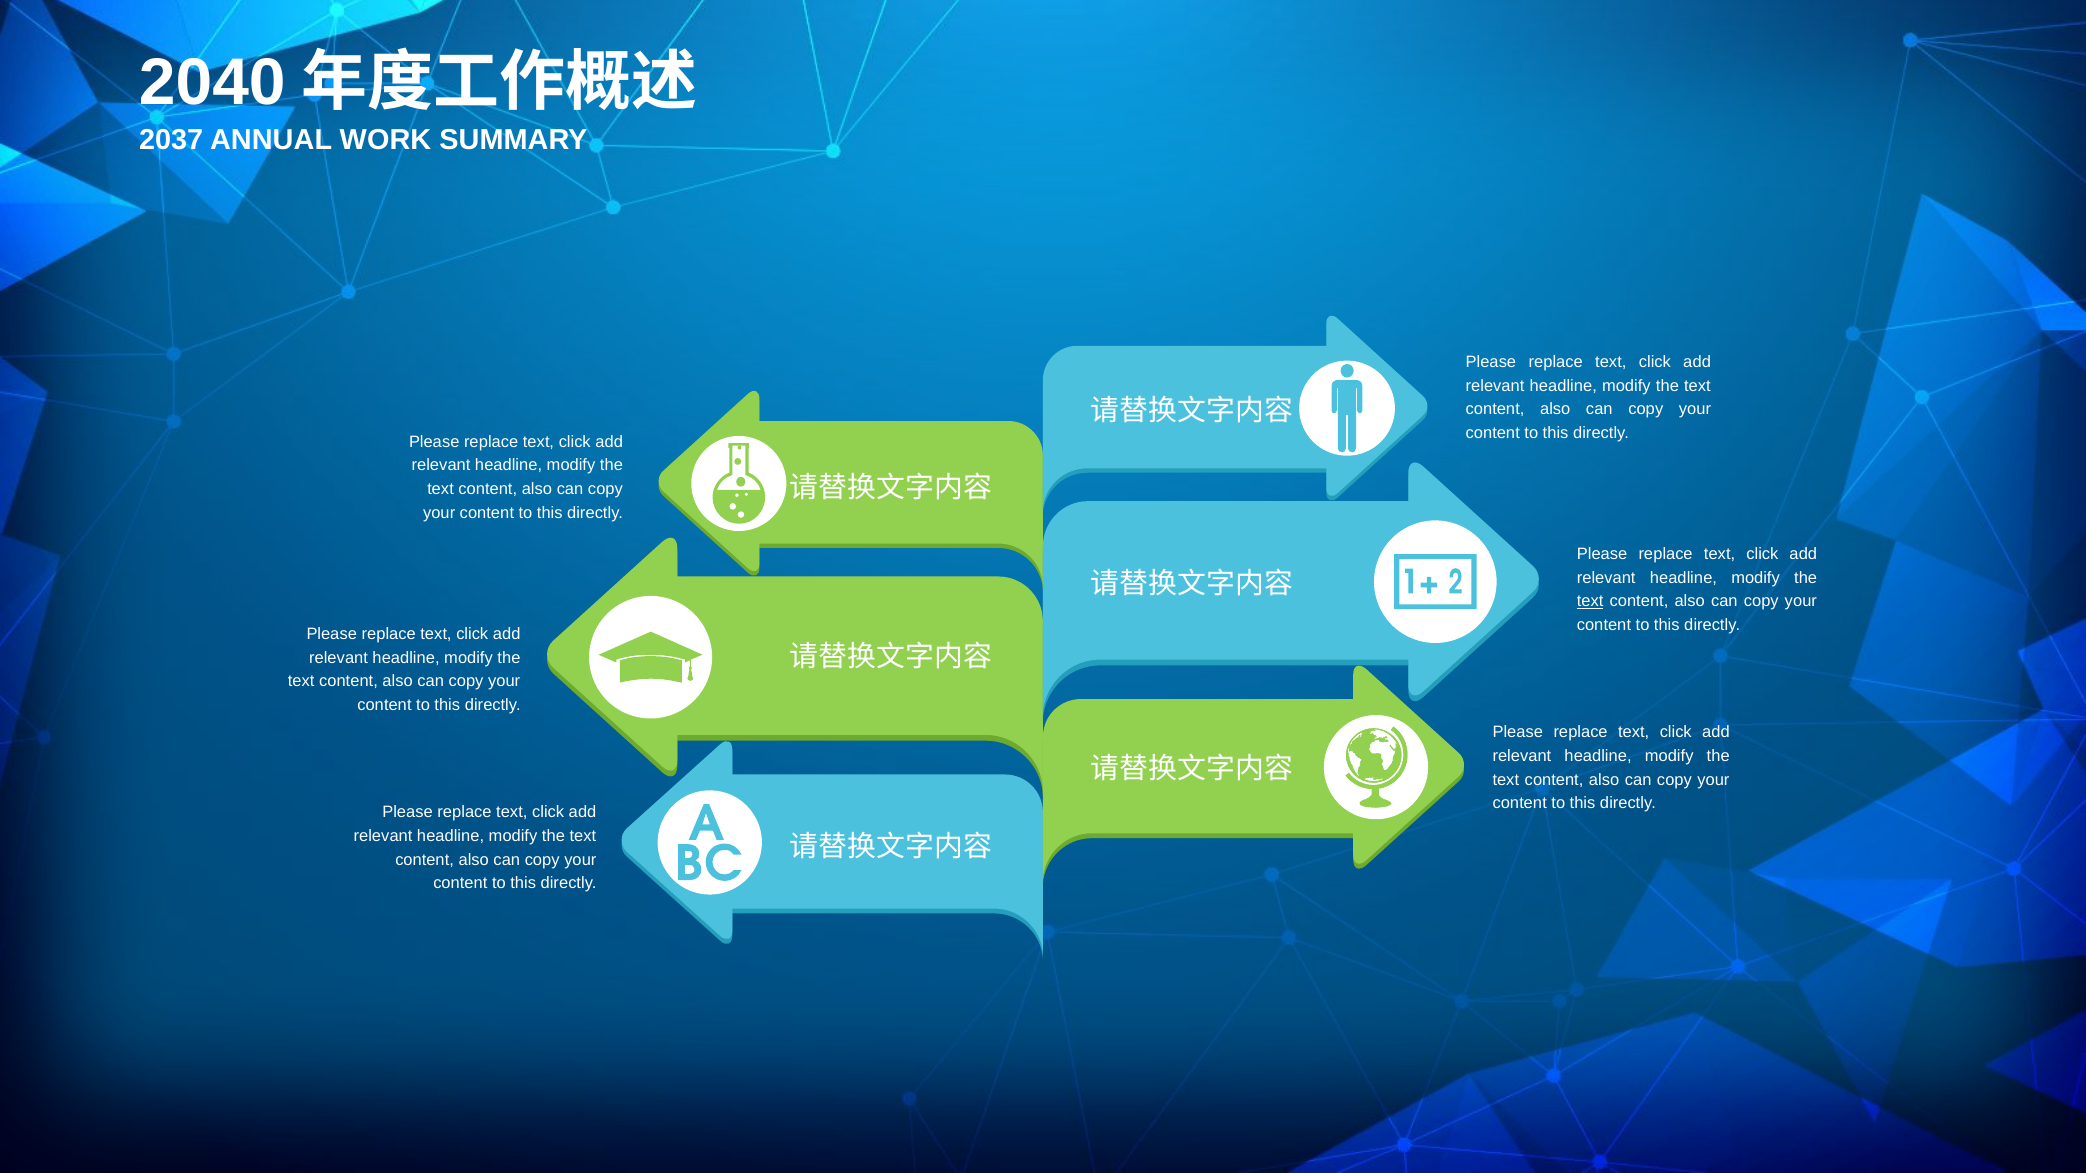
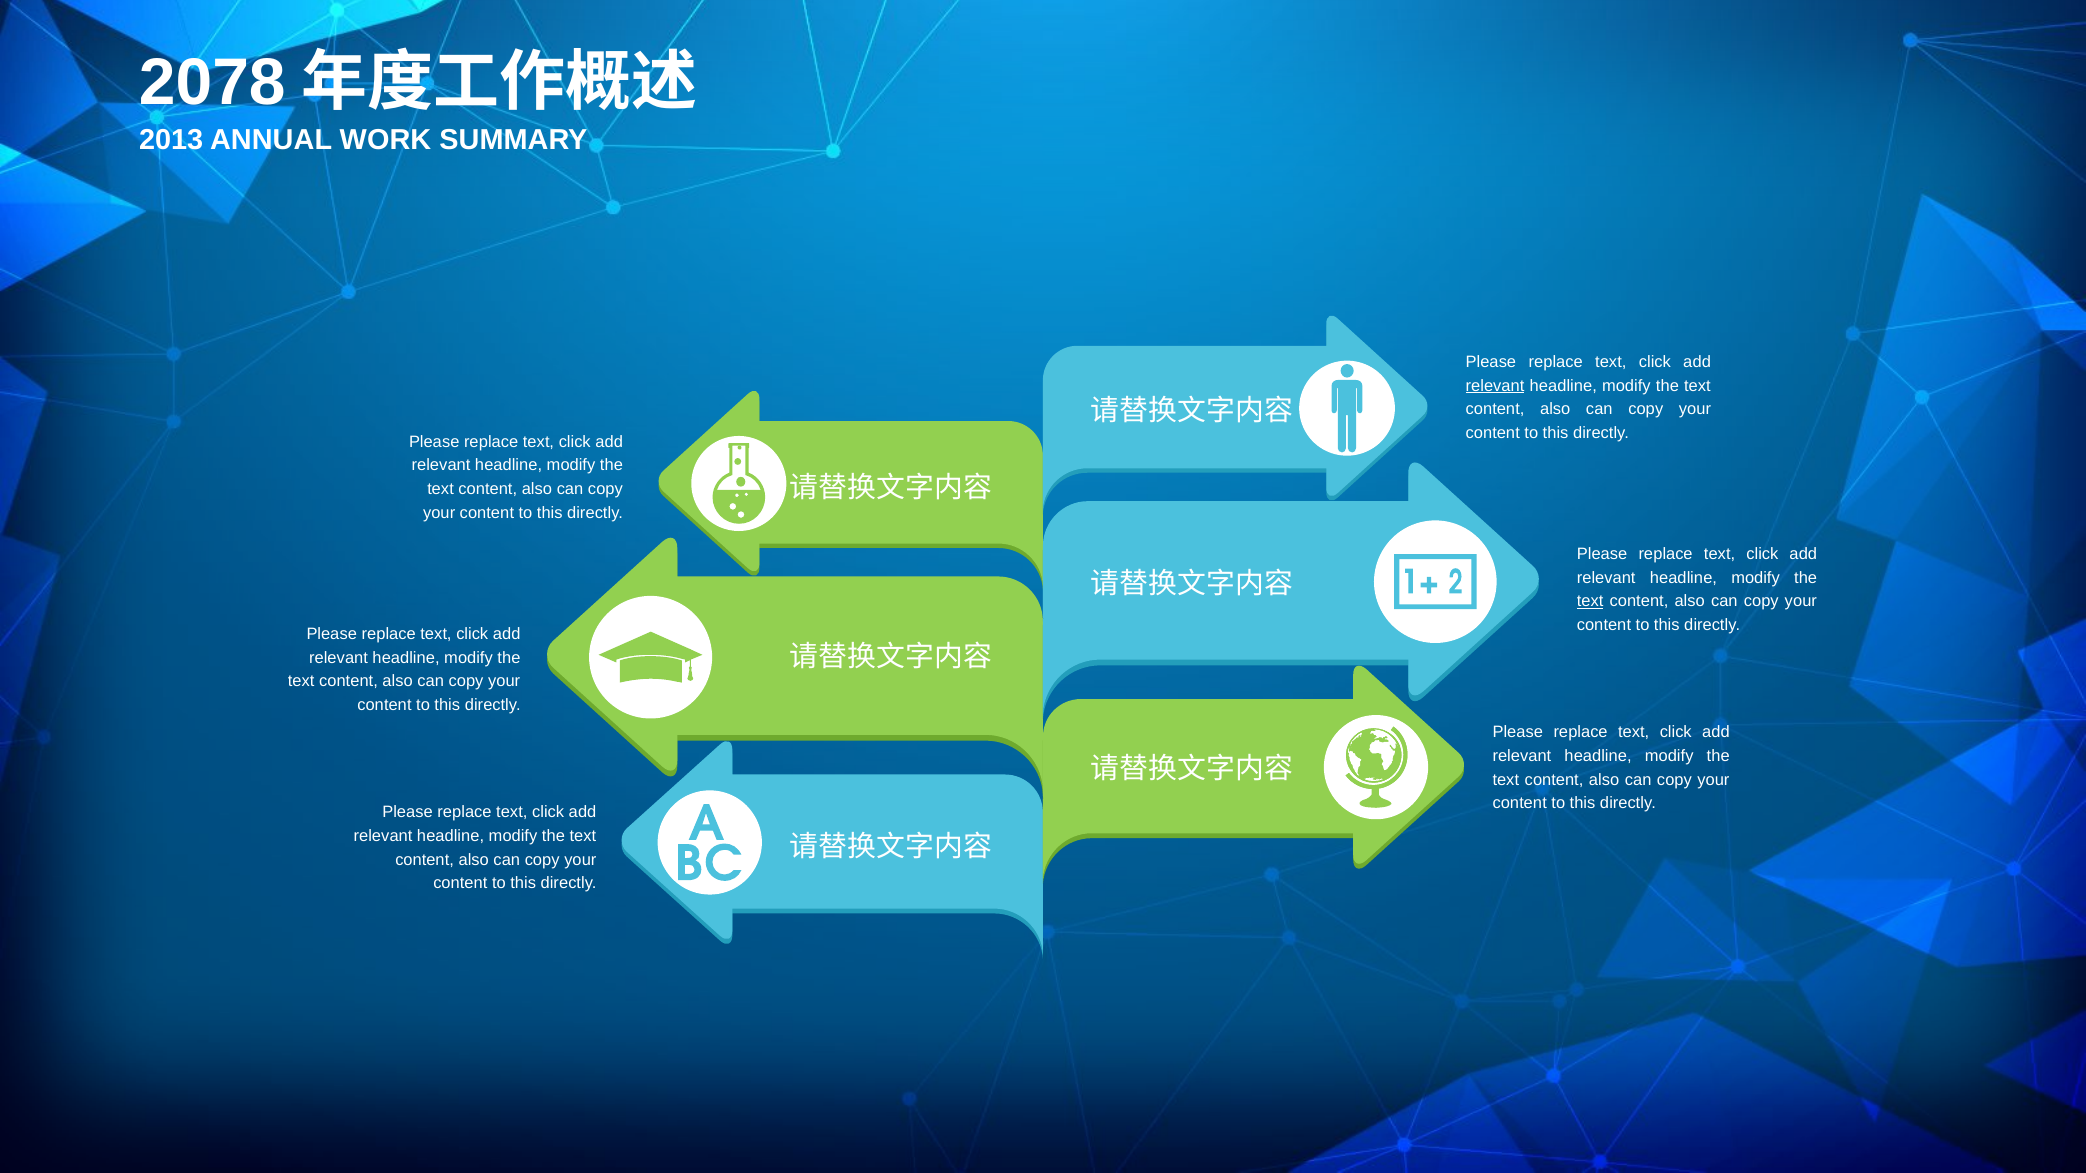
2040: 2040 -> 2078 (212, 82)
2037: 2037 -> 2013 (171, 140)
relevant underline: none -> present (1495, 386)
